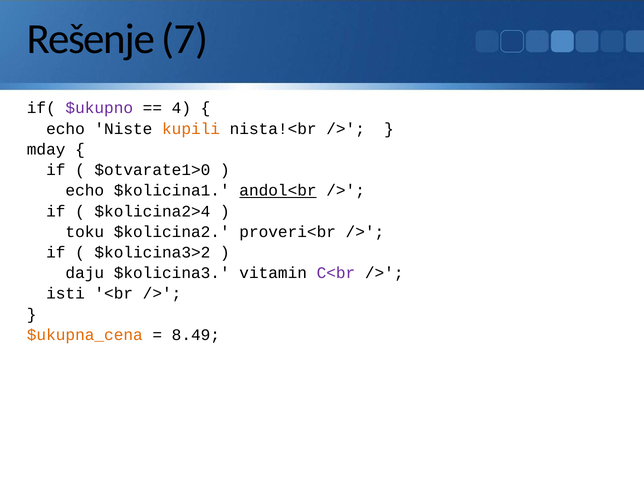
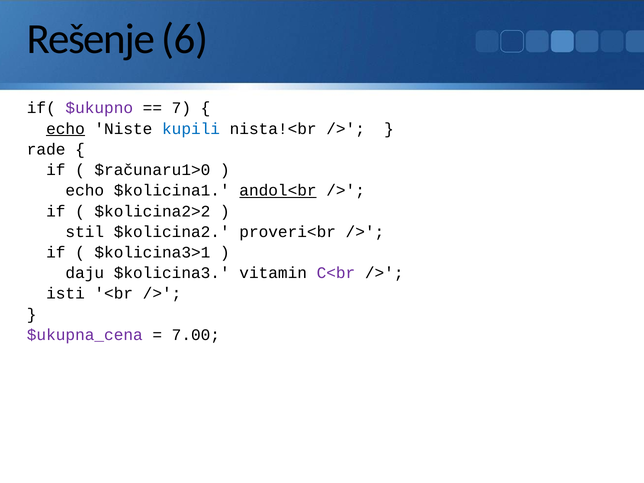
7: 7 -> 6 (185, 39)
4: 4 -> 7 (181, 108)
echo underline: none -> present (65, 129)
kupili colour: orange -> blue (191, 129)
mday: mday -> rade (46, 149)
$otvarate1>0: $otvarate1>0 -> $računaru1>0 (152, 170)
$kolicina2>4: $kolicina2>4 -> $kolicina2>2 (152, 211)
toku: toku -> stil (85, 232)
$kolicina3>2: $kolicina3>2 -> $kolicina3>1 (152, 252)
$ukupna_cena colour: orange -> purple (85, 335)
8.49: 8.49 -> 7.00 (196, 335)
